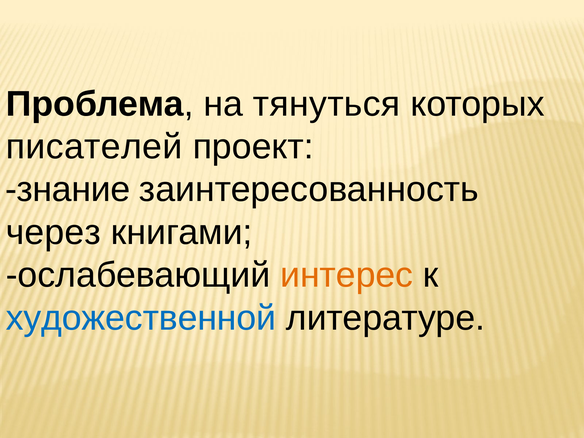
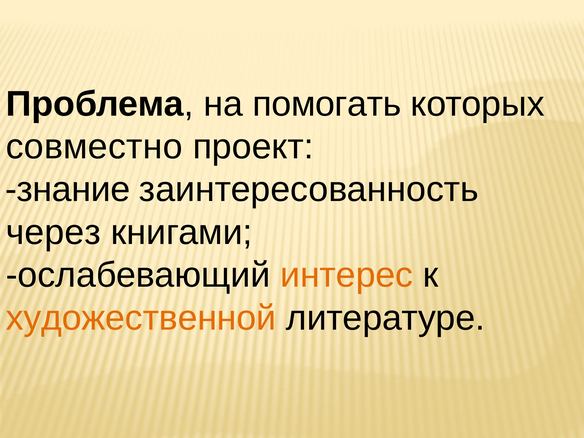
тянуться: тянуться -> помогать (327, 104)
писателей: писателей -> совместно (94, 147)
художественной colour: blue -> orange (141, 318)
